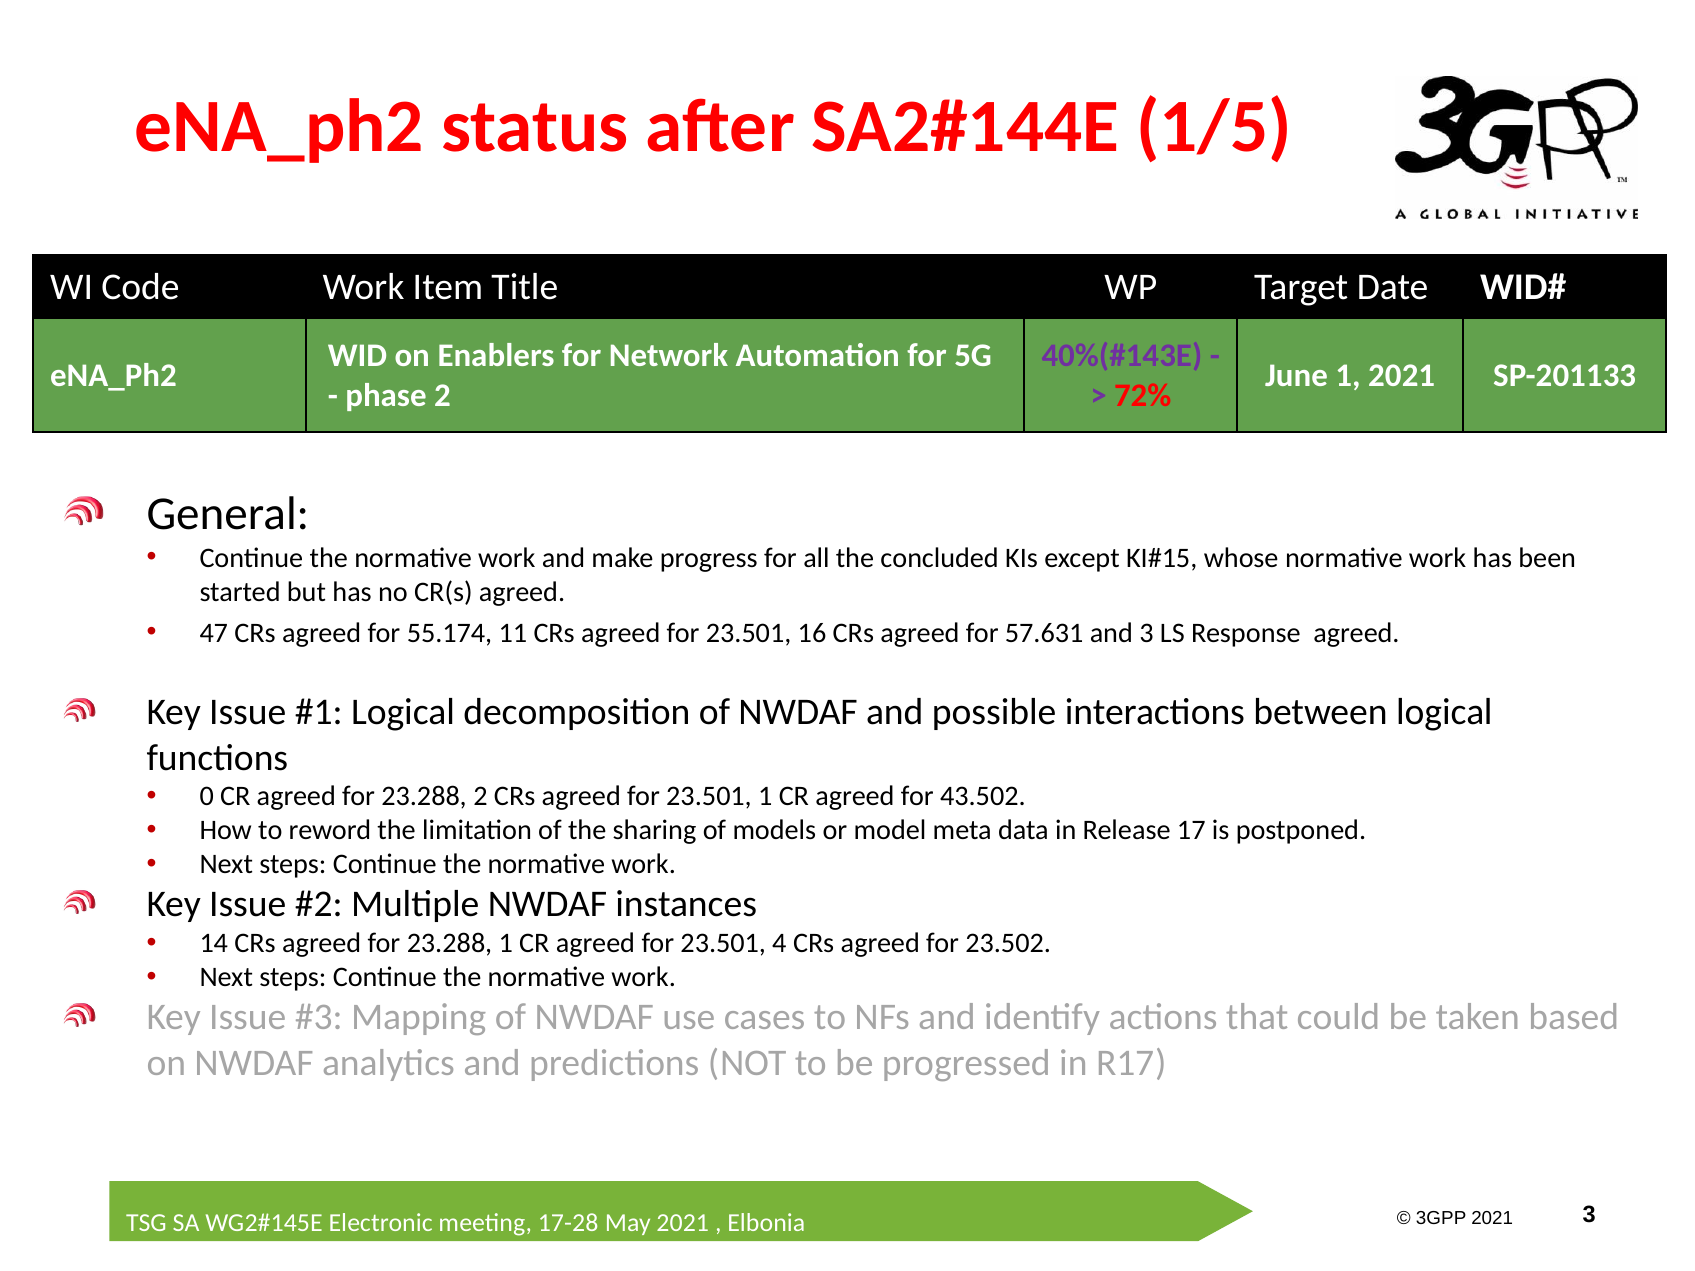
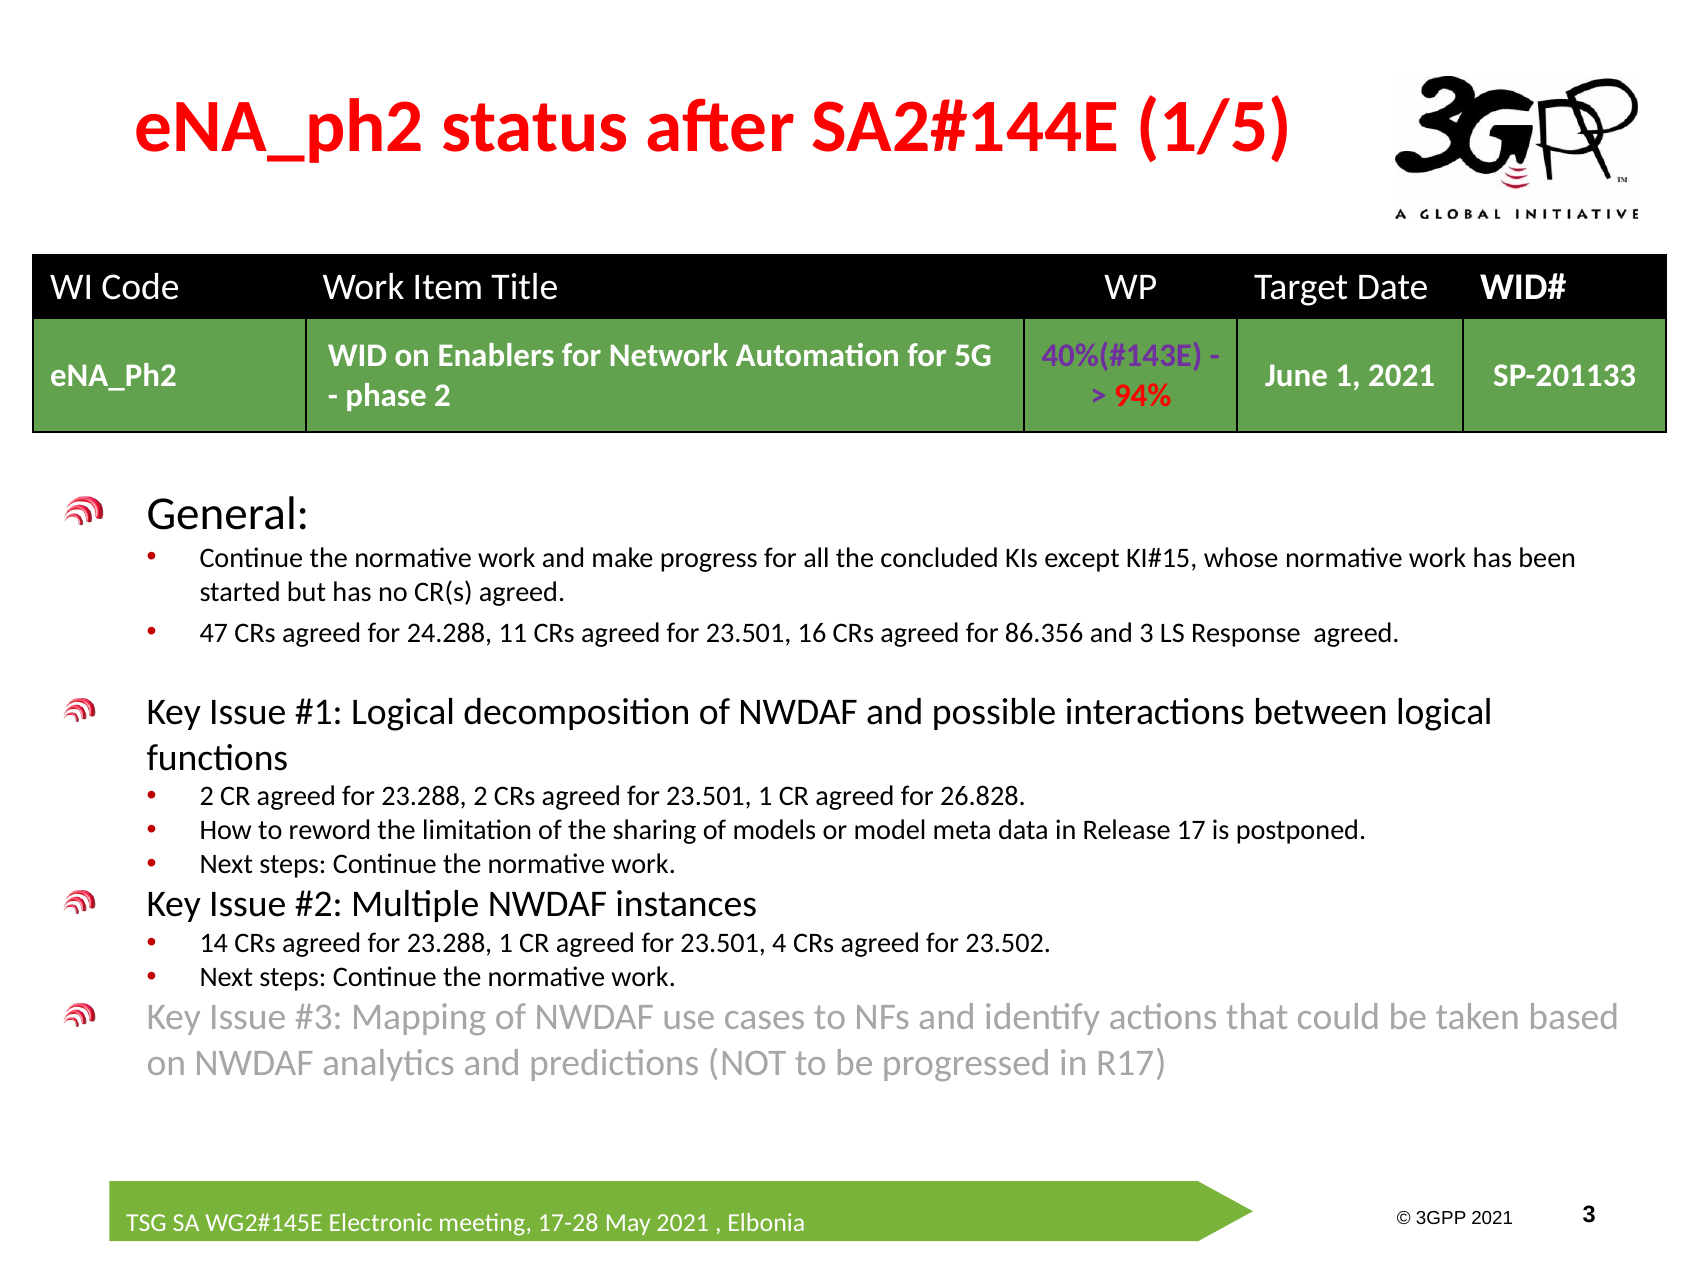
72%: 72% -> 94% (1143, 395)
55.174: 55.174 -> 24.288 (449, 633)
57.631: 57.631 -> 86.356 (1044, 633)
0: 0 -> 2 (207, 797)
43.502: 43.502 -> 26.828 (983, 797)
